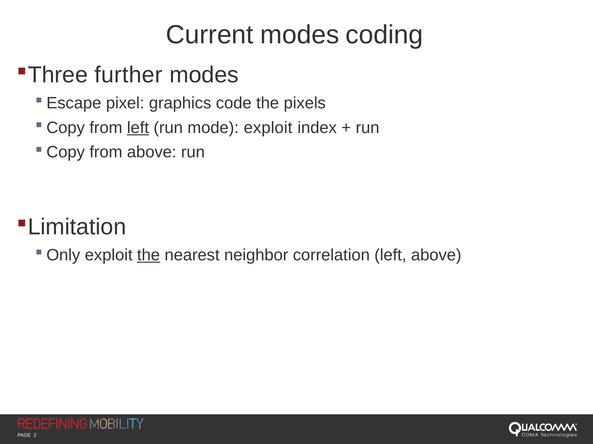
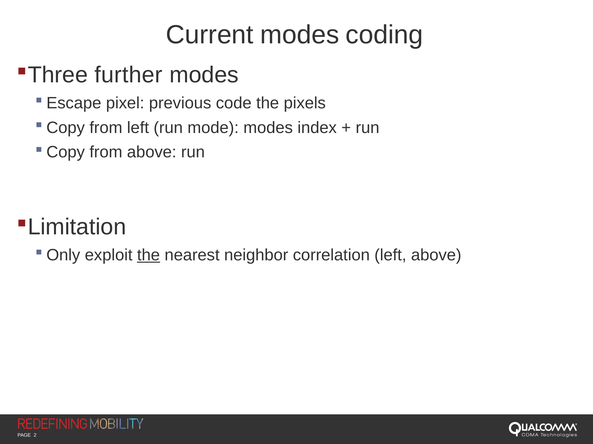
graphics: graphics -> previous (180, 103)
left underline: present -> none (138, 128)
mode exploit: exploit -> modes (268, 128)
